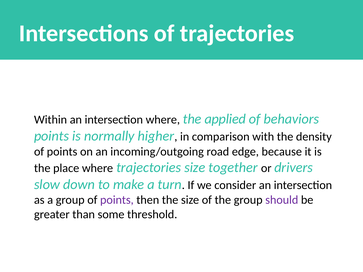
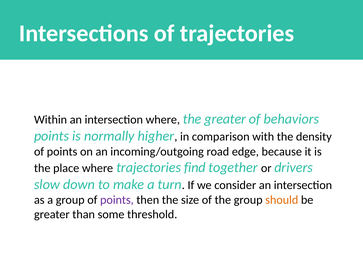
the applied: applied -> greater (225, 119)
trajectories size: size -> find (195, 168)
should colour: purple -> orange (282, 200)
